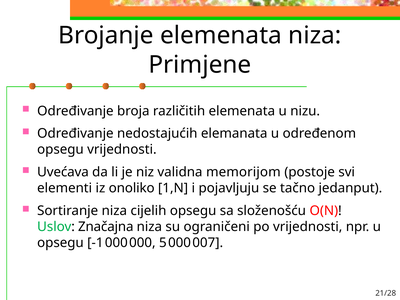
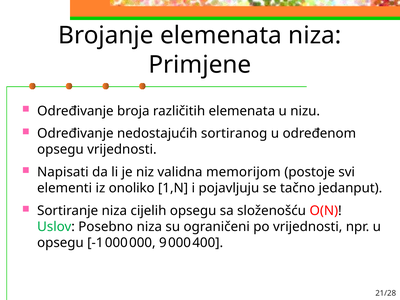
elemanata: elemanata -> sortiranog (234, 134)
Uvećava: Uvećava -> Napisati (63, 172)
Značajna: Značajna -> Posebno (106, 227)
5: 5 -> 9 (163, 243)
007: 007 -> 400 (208, 243)
